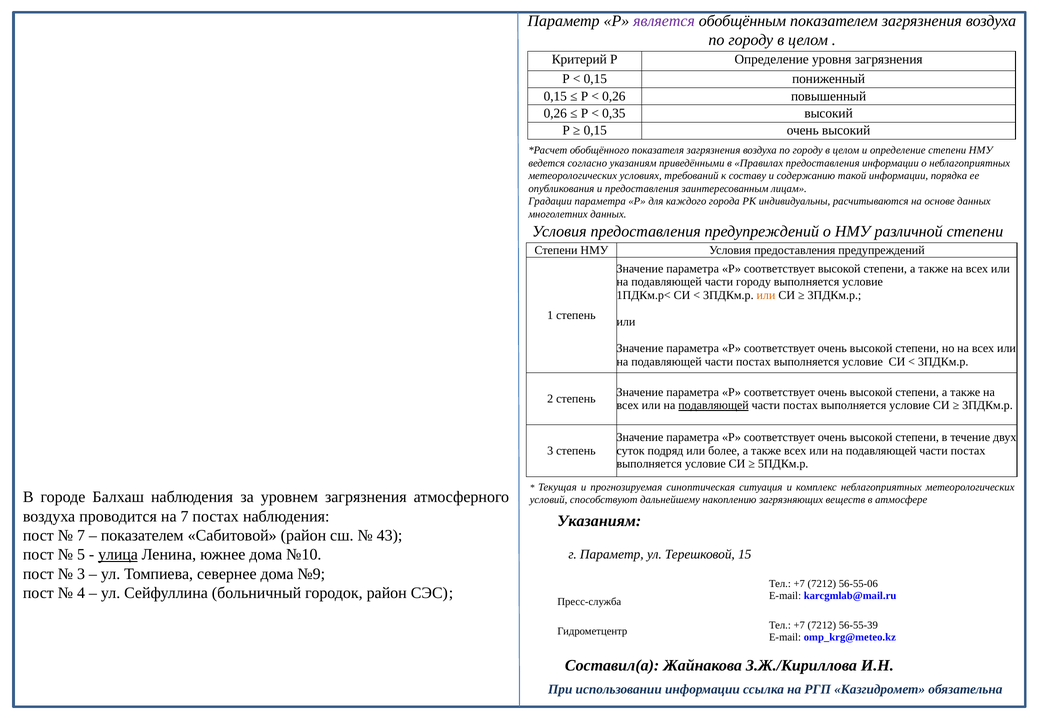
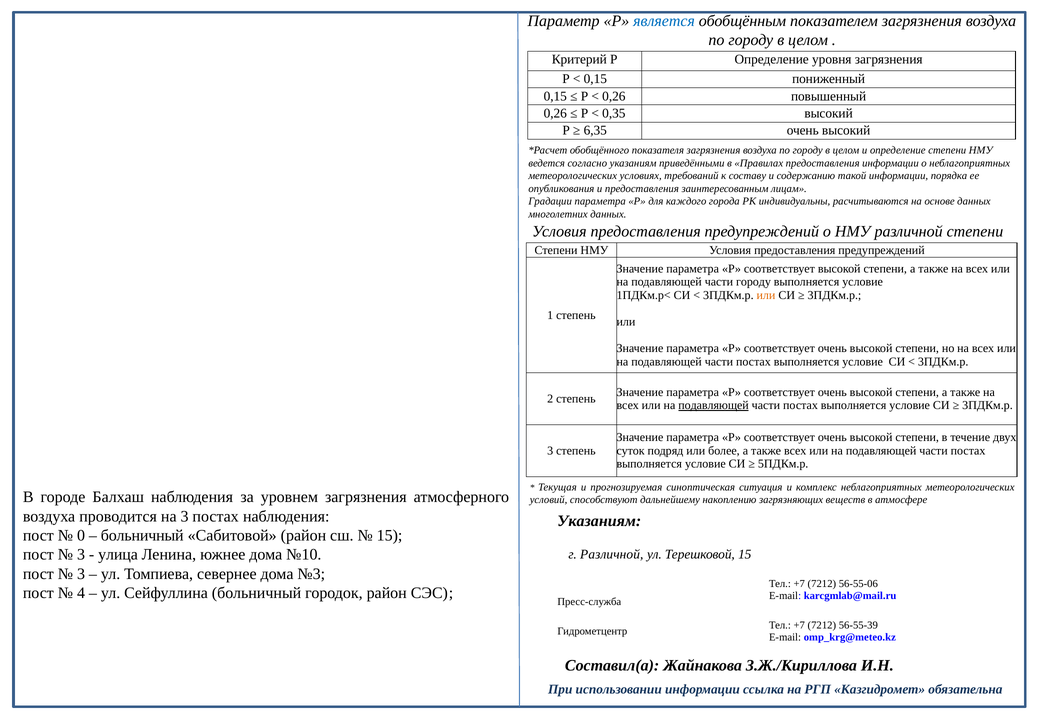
является colour: purple -> blue (664, 21)
0,15: 0,15 -> 6,35 (595, 131)
на 7: 7 -> 3 (185, 517)
7: 7 -> 0 (81, 536)
показателем: показателем -> больничный (142, 536)
43: 43 -> 15 (390, 536)
5: 5 -> 3 (81, 555)
улица underline: present -> none (118, 555)
г Параметр: Параметр -> Различной (612, 555)
№9: №9 -> №3 (311, 574)
